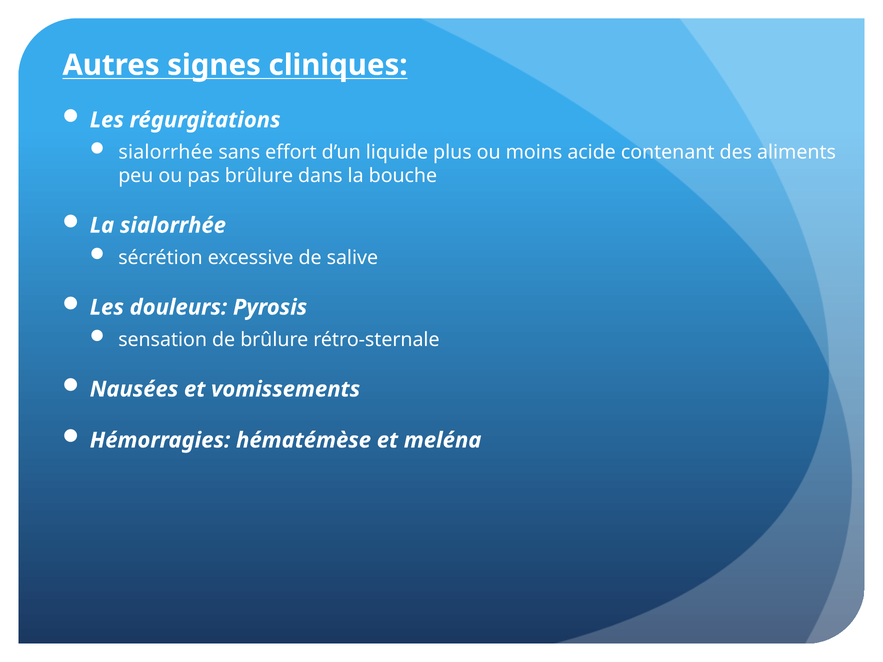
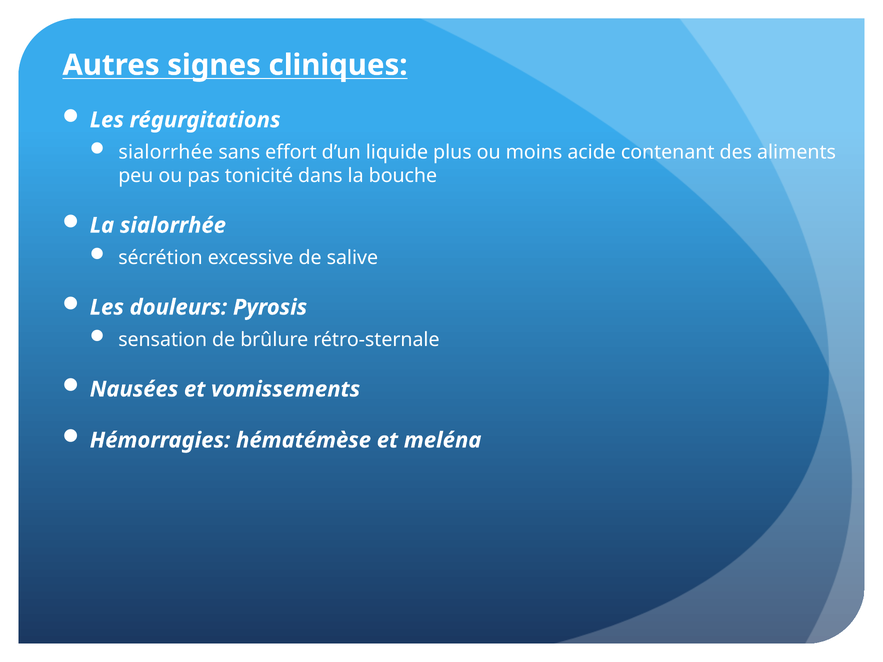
pas brûlure: brûlure -> tonicité (259, 176)
